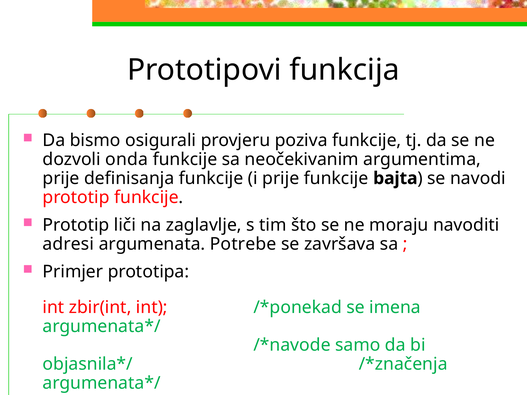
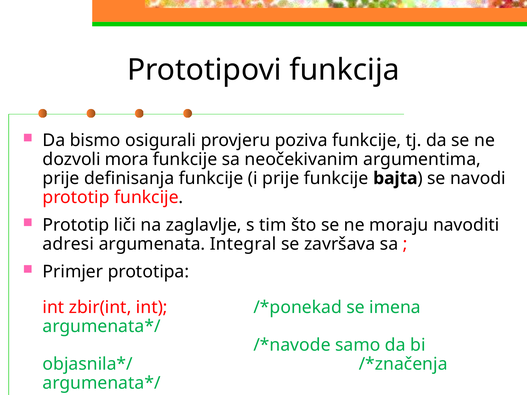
onda: onda -> mora (127, 159)
Potrebe: Potrebe -> Integral (243, 244)
